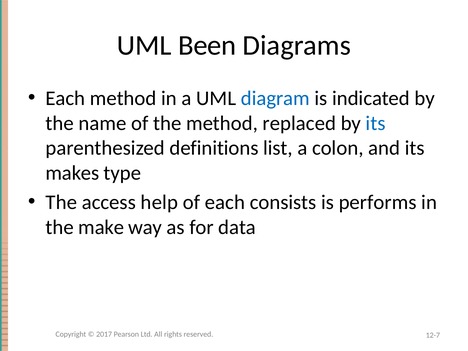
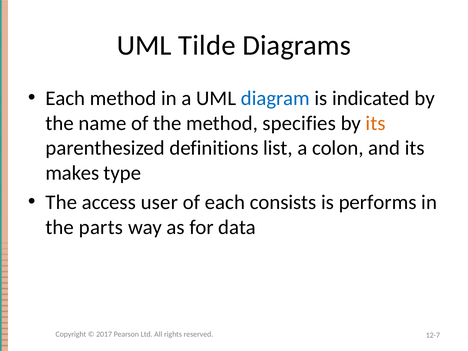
Been: Been -> Tilde (207, 45)
replaced: replaced -> specifies (299, 123)
its colour: blue -> orange (376, 123)
help: help -> user (159, 202)
make: make -> parts (101, 227)
